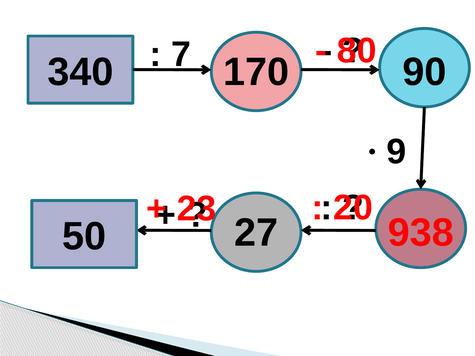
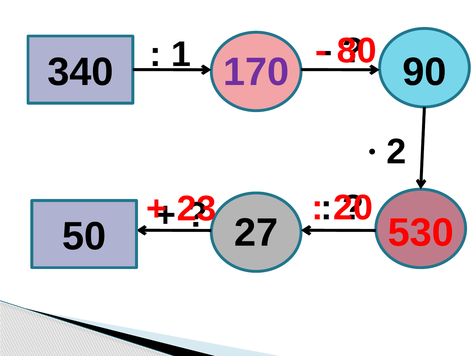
7: 7 -> 1 (181, 54)
170 colour: black -> purple (256, 72)
9: 9 -> 2 (396, 152)
938: 938 -> 530 (421, 233)
